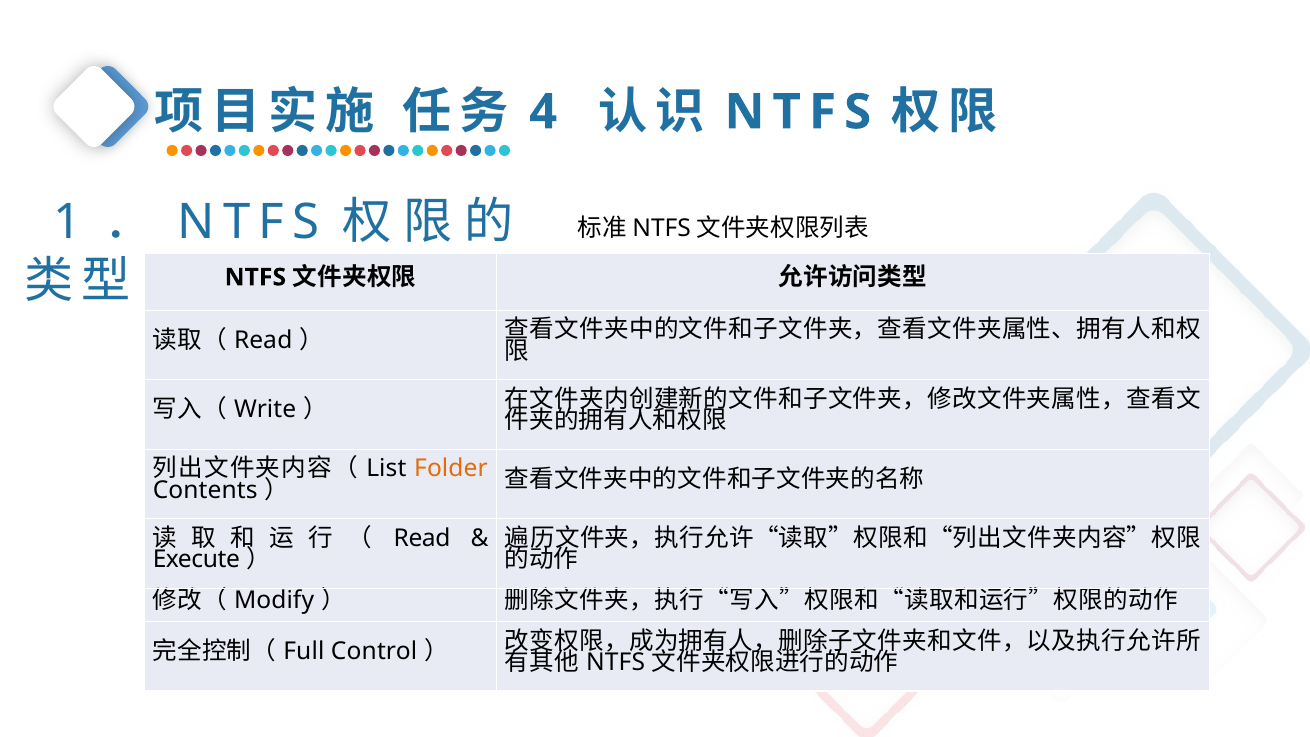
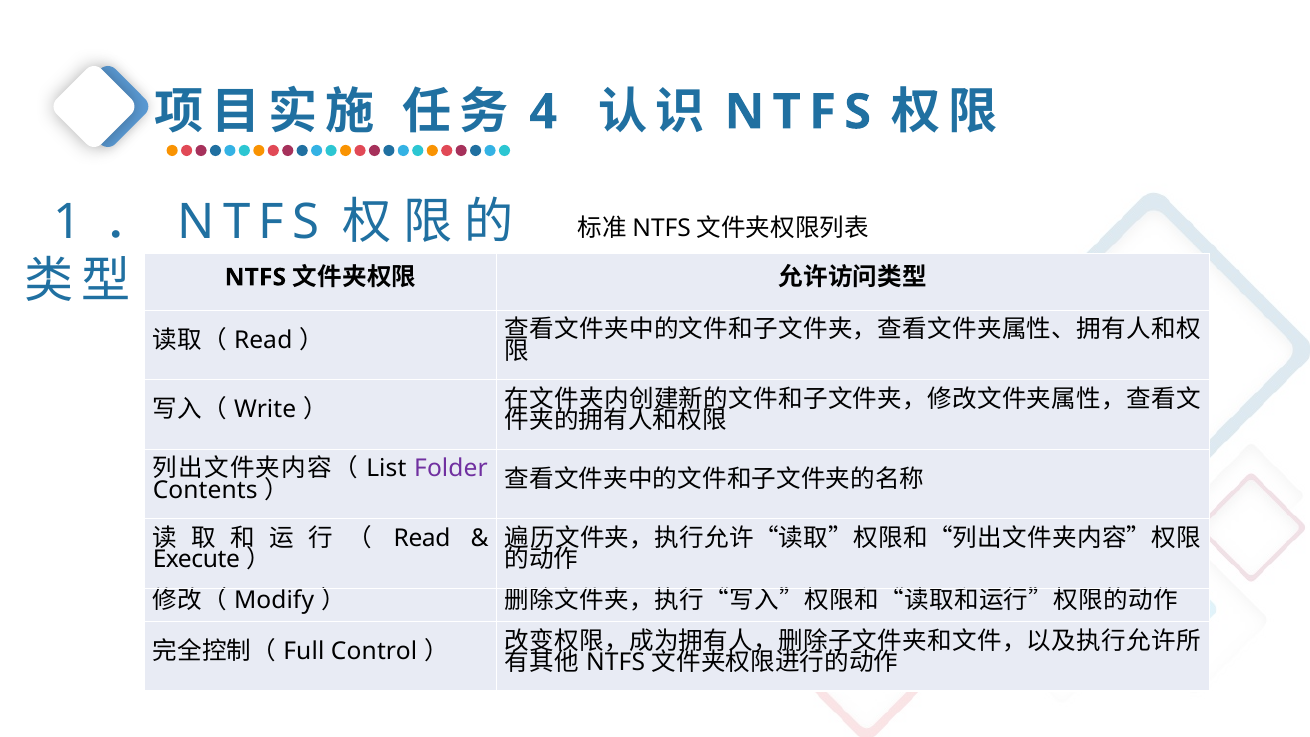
Folder colour: orange -> purple (451, 469)
